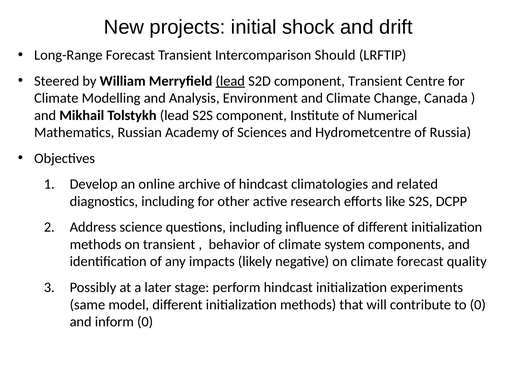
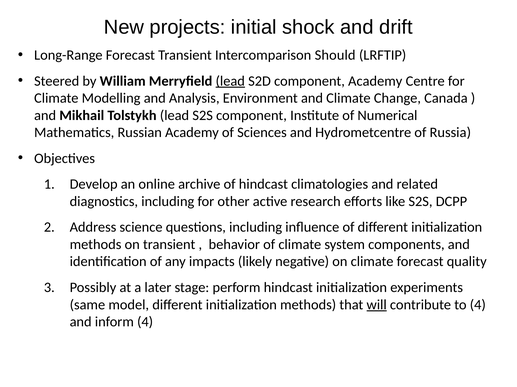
component Transient: Transient -> Academy (375, 81)
will underline: none -> present (377, 305)
to 0: 0 -> 4 (478, 305)
inform 0: 0 -> 4 (145, 322)
